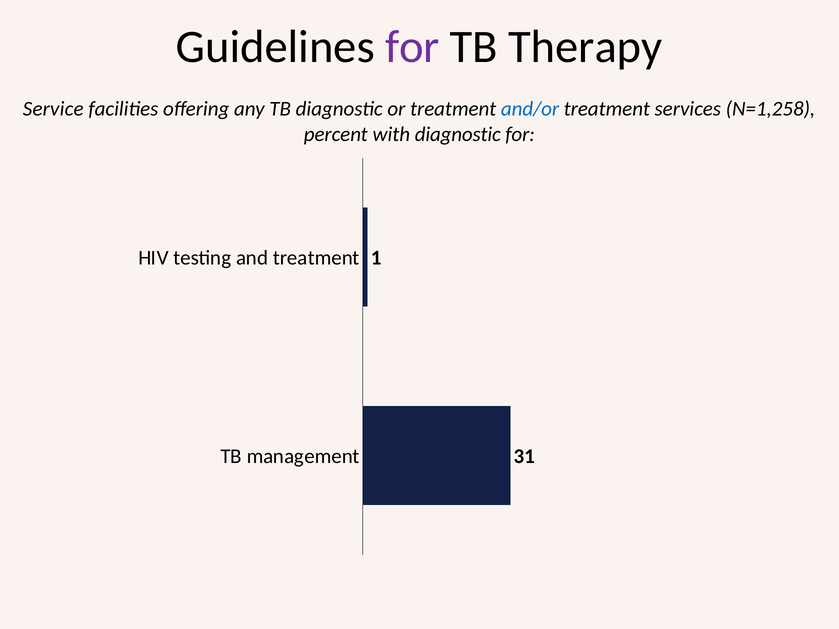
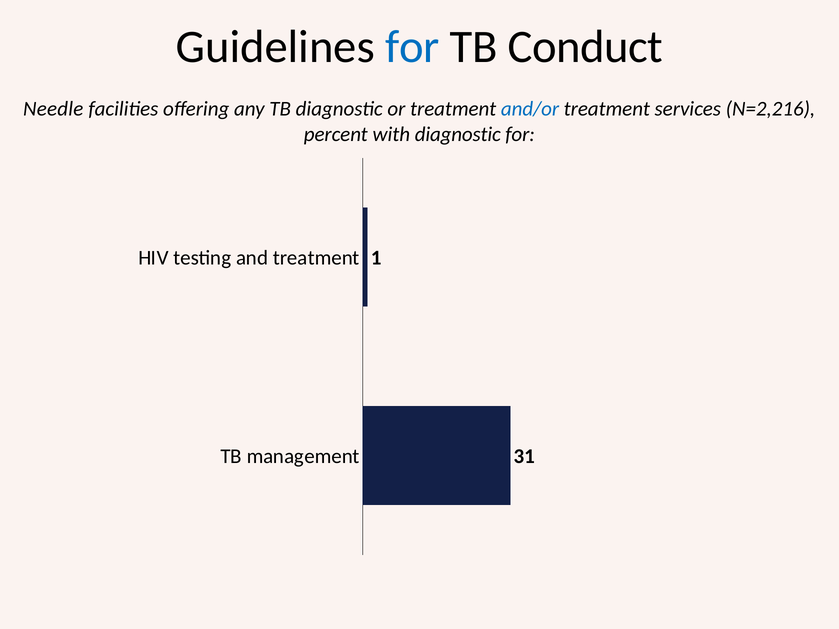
for colour: purple -> blue (412, 47)
Therapy: Therapy -> Conduct (585, 47)
Service: Service -> Needle (53, 109)
N=1,258: N=1,258 -> N=2,216 (770, 109)
